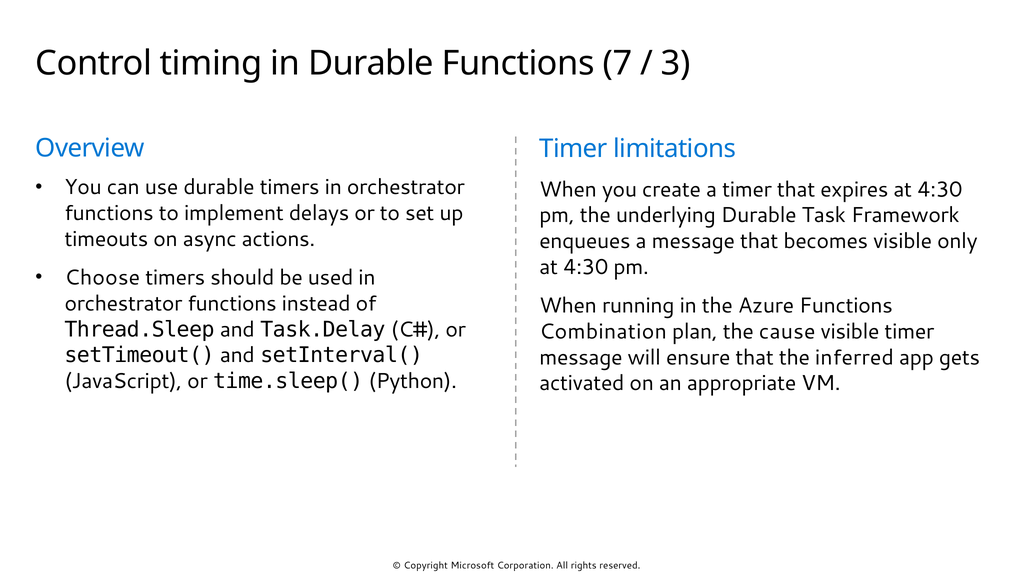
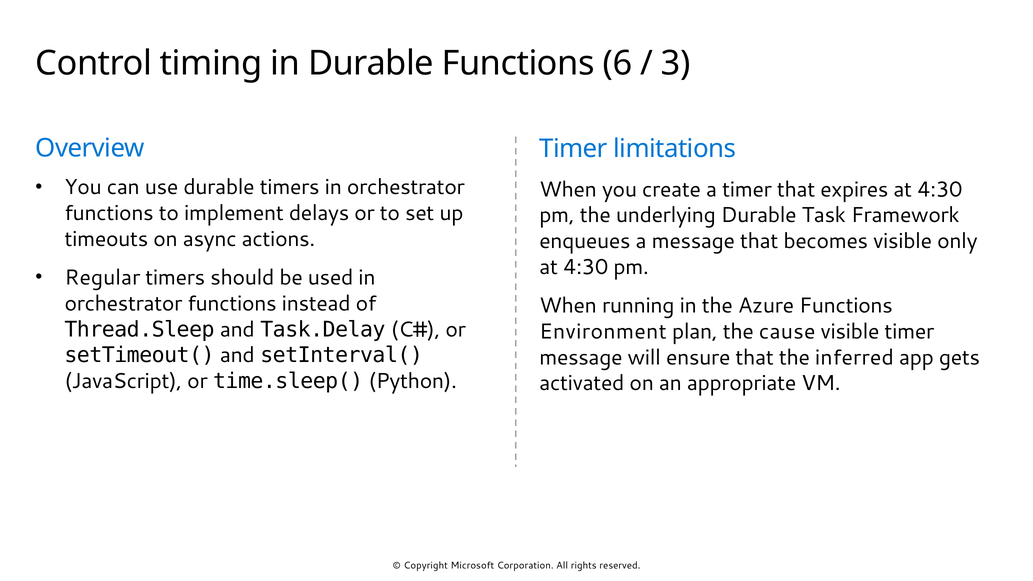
7: 7 -> 6 (617, 63)
Choose: Choose -> Regular (102, 278)
Combination: Combination -> Environment (603, 332)
